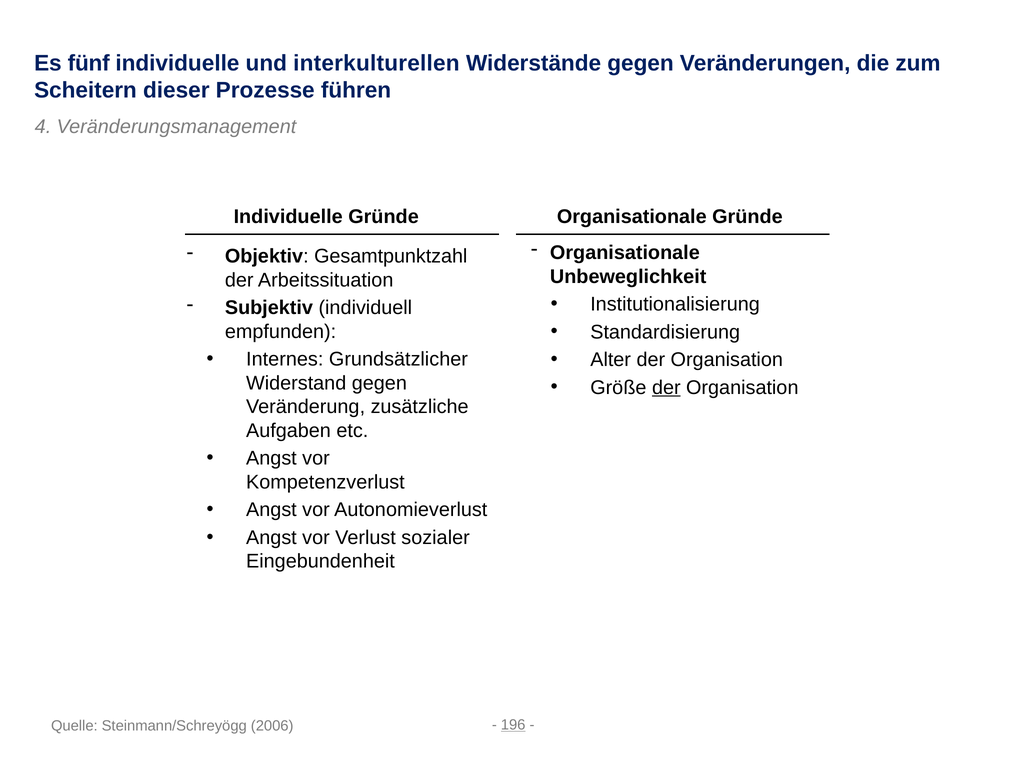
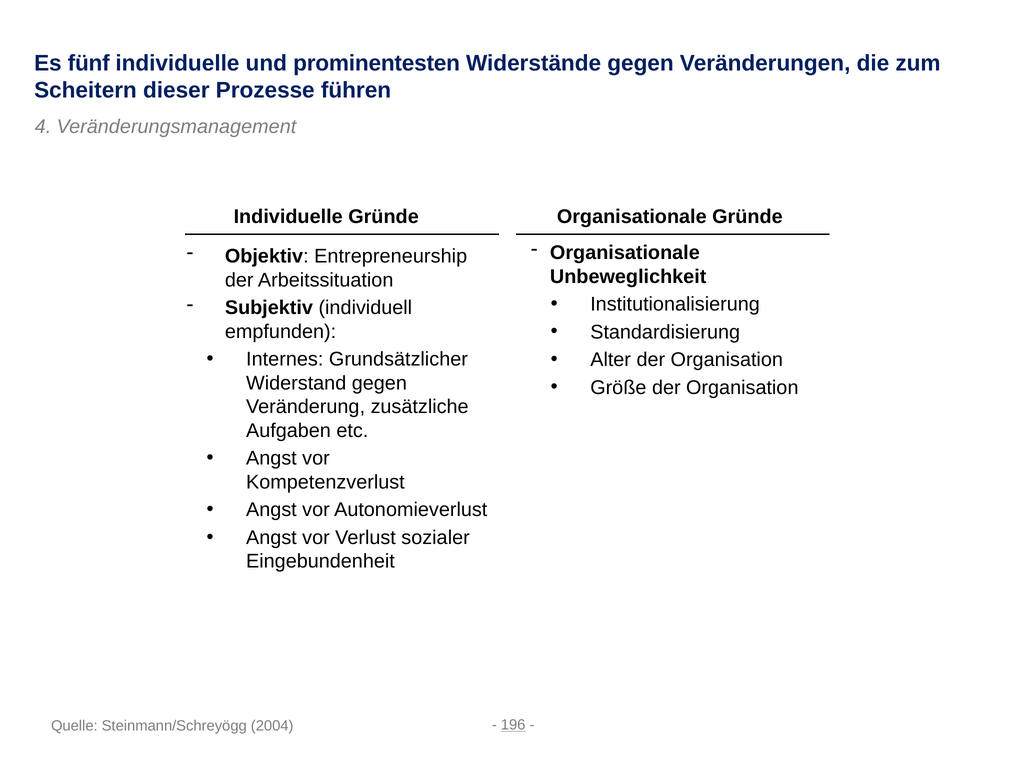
interkulturellen: interkulturellen -> prominentesten (377, 63)
Gesamtpunktzahl: Gesamtpunktzahl -> Entrepreneurship (391, 256)
der underline: present -> none (666, 387)
2006: 2006 -> 2004 (272, 725)
